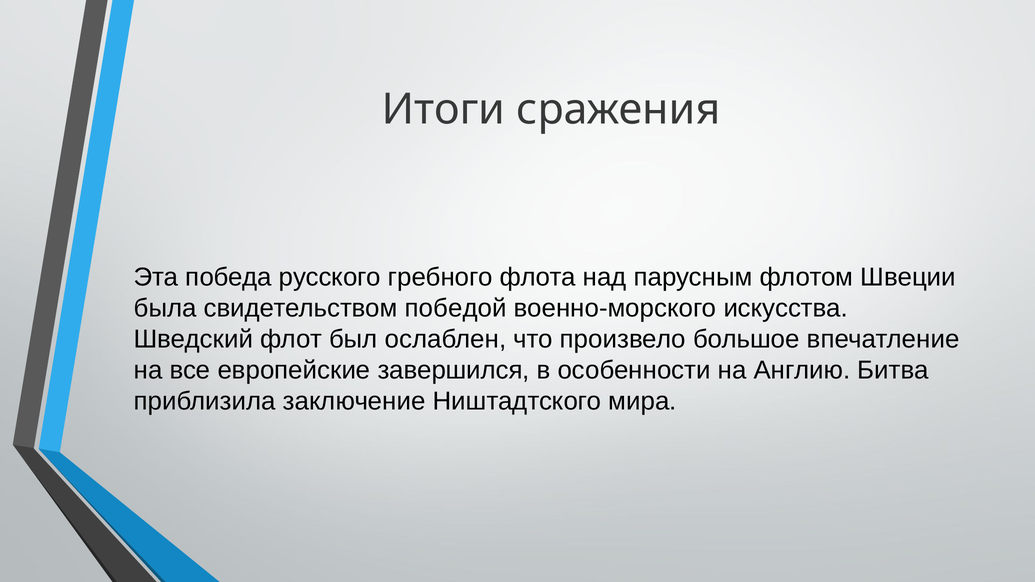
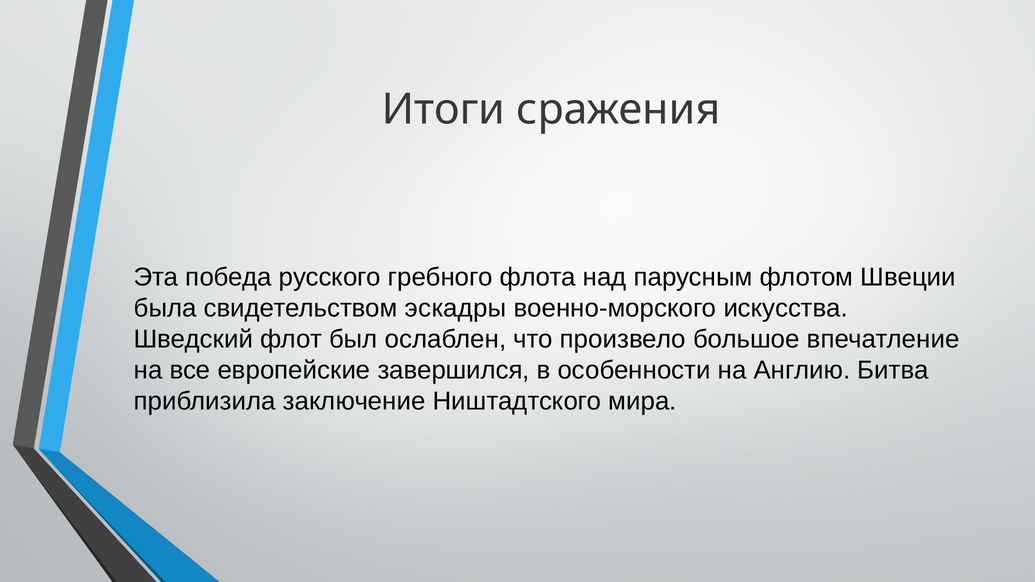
победой: победой -> эскадры (456, 308)
